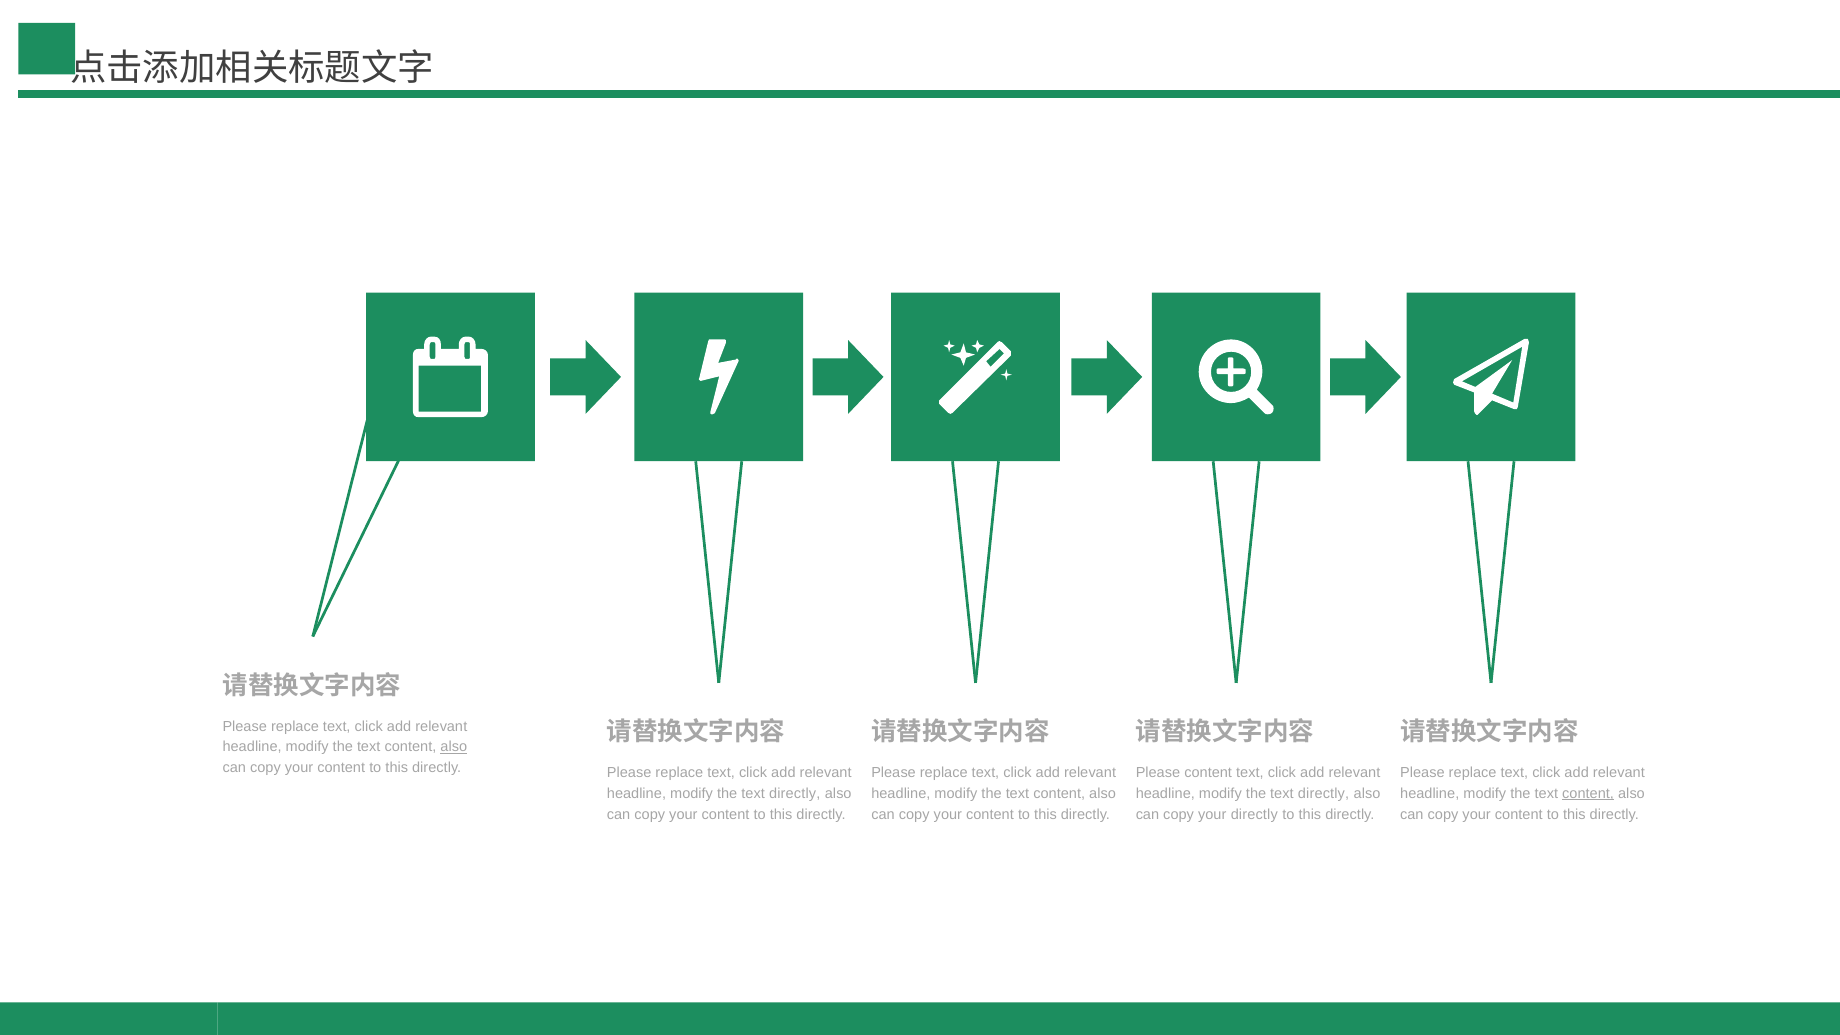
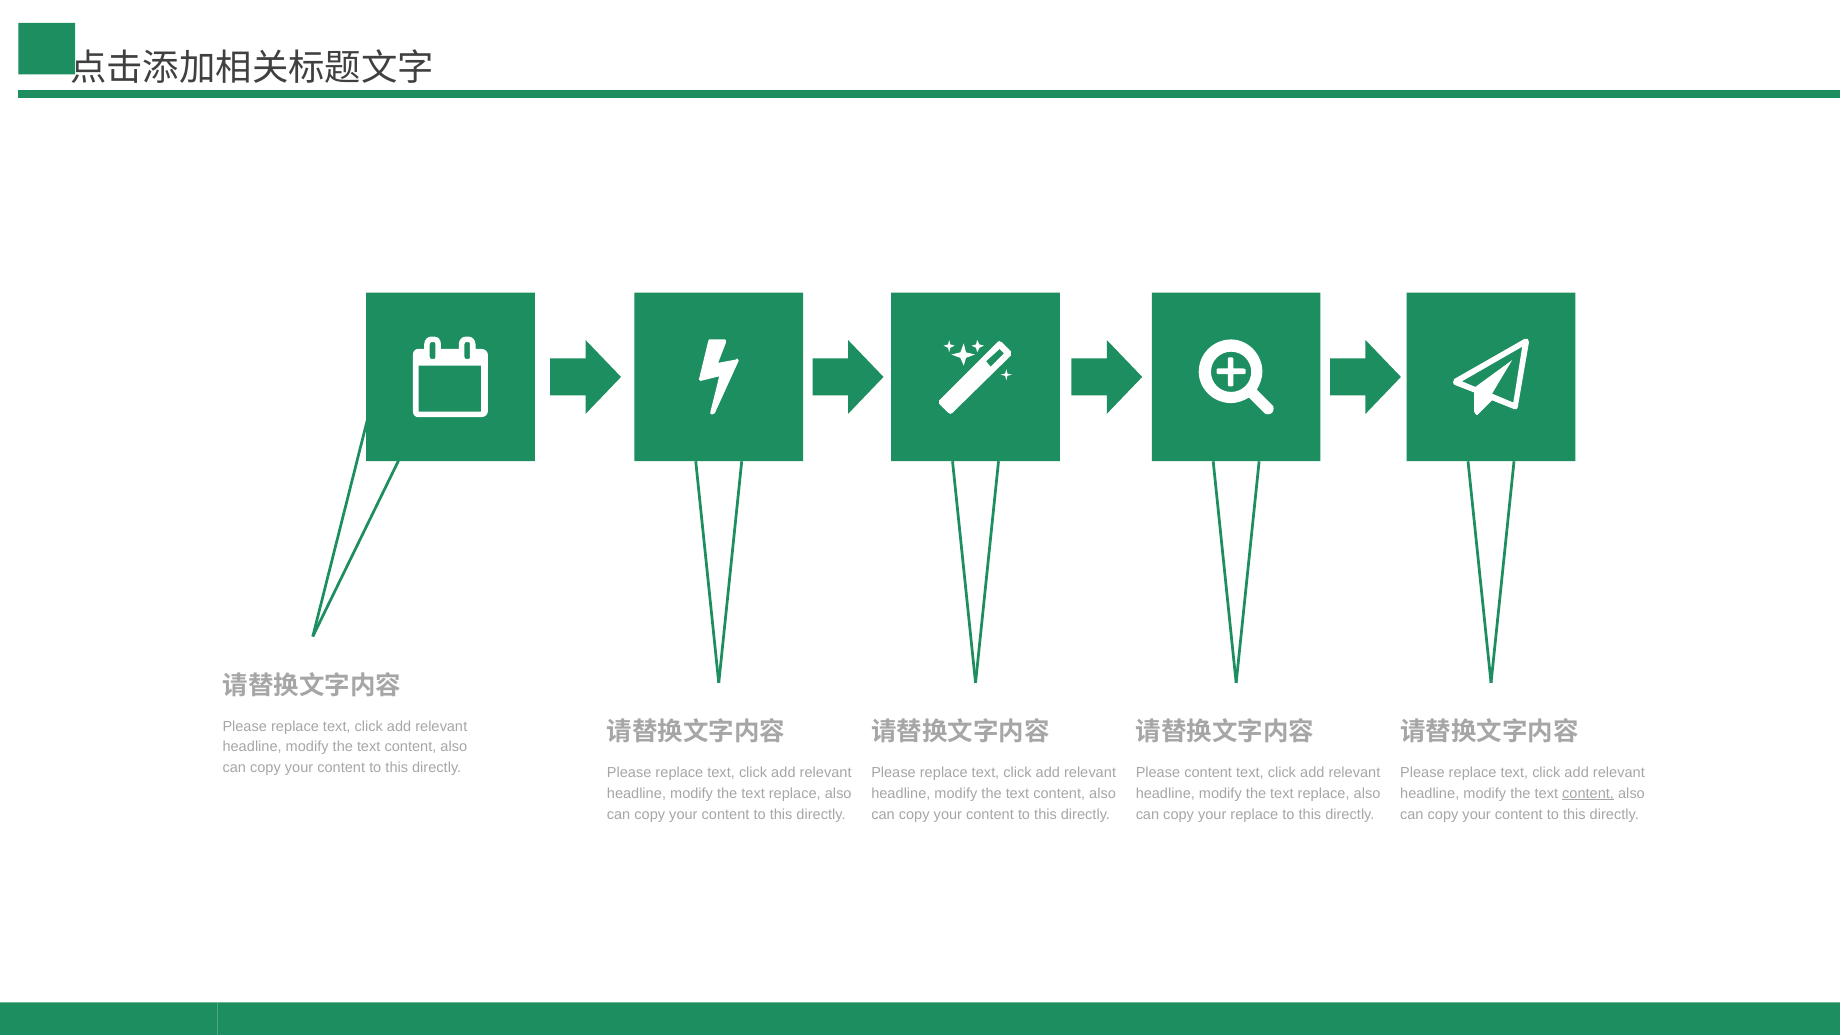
also underline: present -> none (454, 747)
directly: directly -> replace (795, 793)
directly: directly -> replace (1324, 793)
your directly: directly -> replace (1254, 814)
